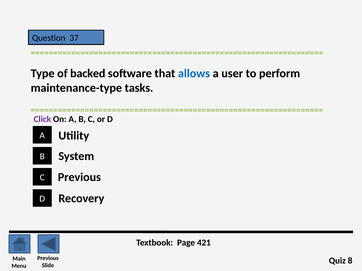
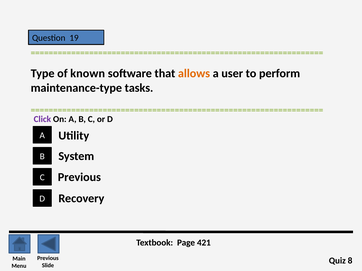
37: 37 -> 19 (74, 38)
backed: backed -> known (88, 73)
allows colour: blue -> orange (194, 73)
